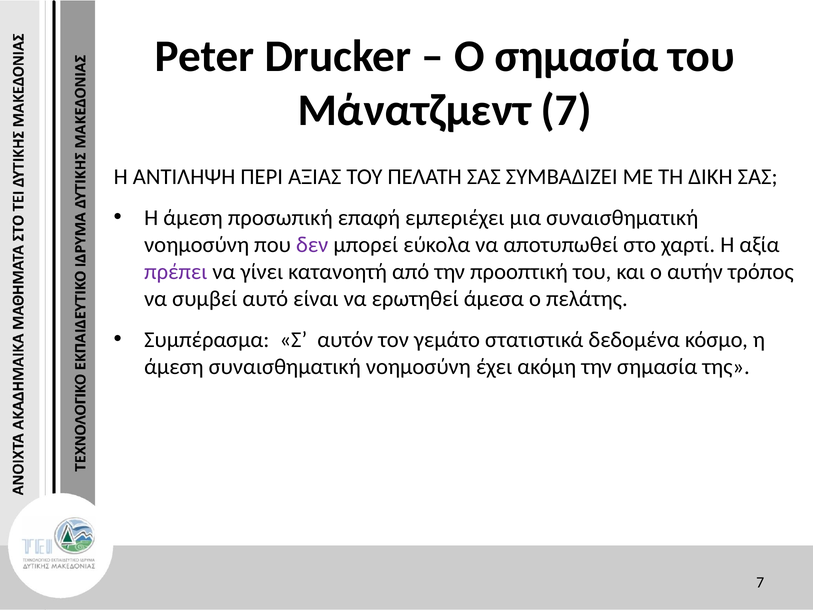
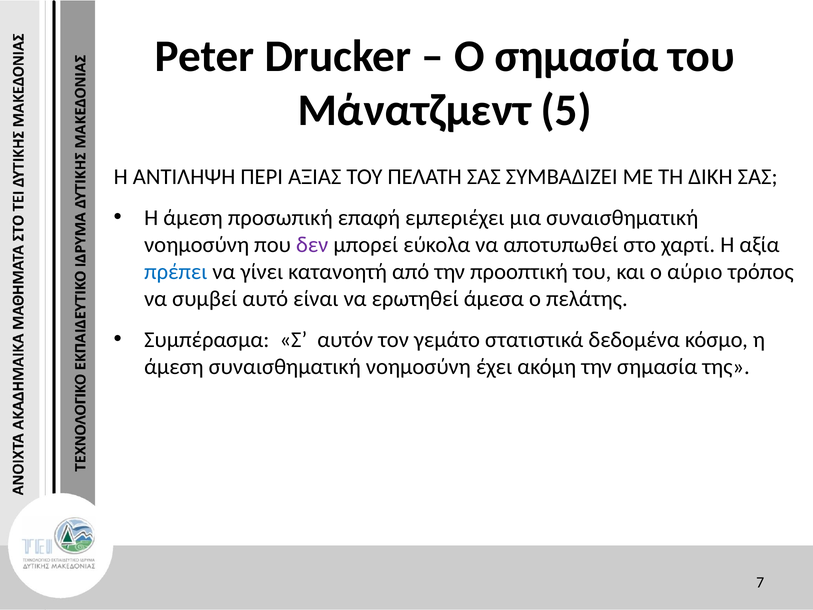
Μάνατζμεντ 7: 7 -> 5 (566, 110)
πρέπει colour: purple -> blue (176, 272)
αυτήν: αυτήν -> αύριο (695, 272)
